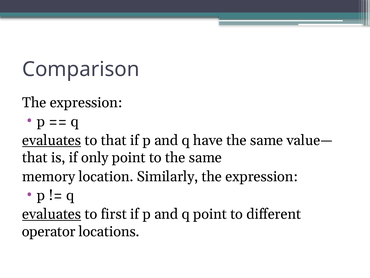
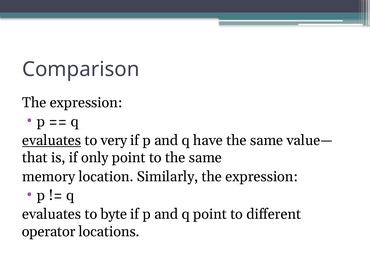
to that: that -> very (114, 140)
evaluates underline: present -> none (52, 214)
first: first -> byte (114, 214)
